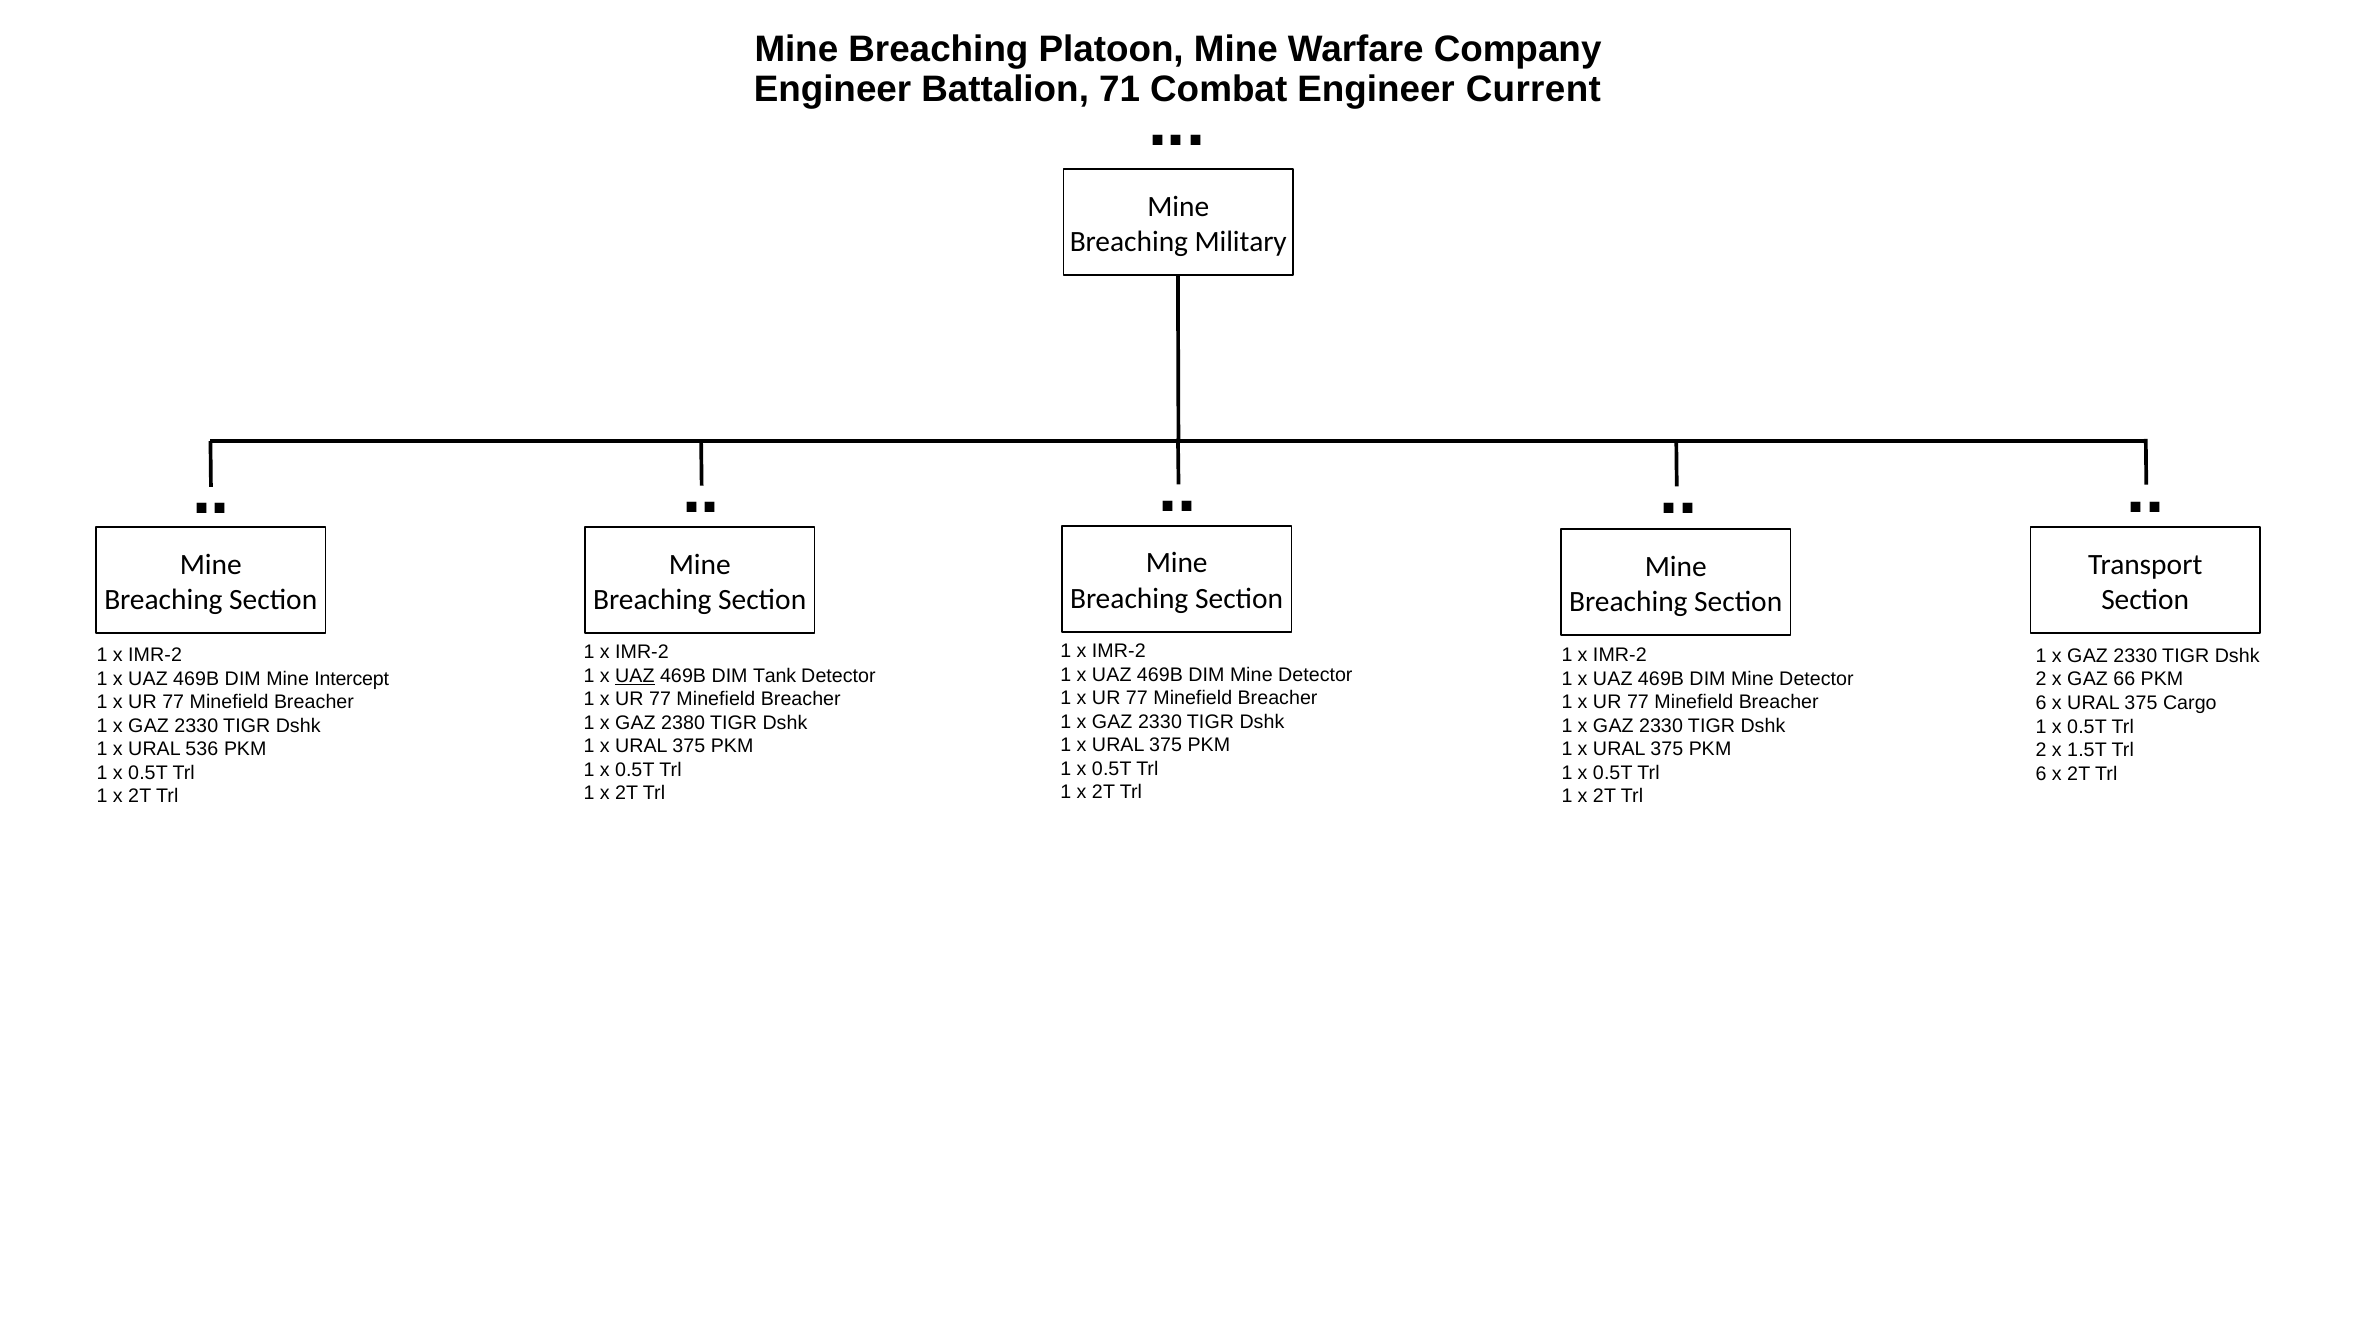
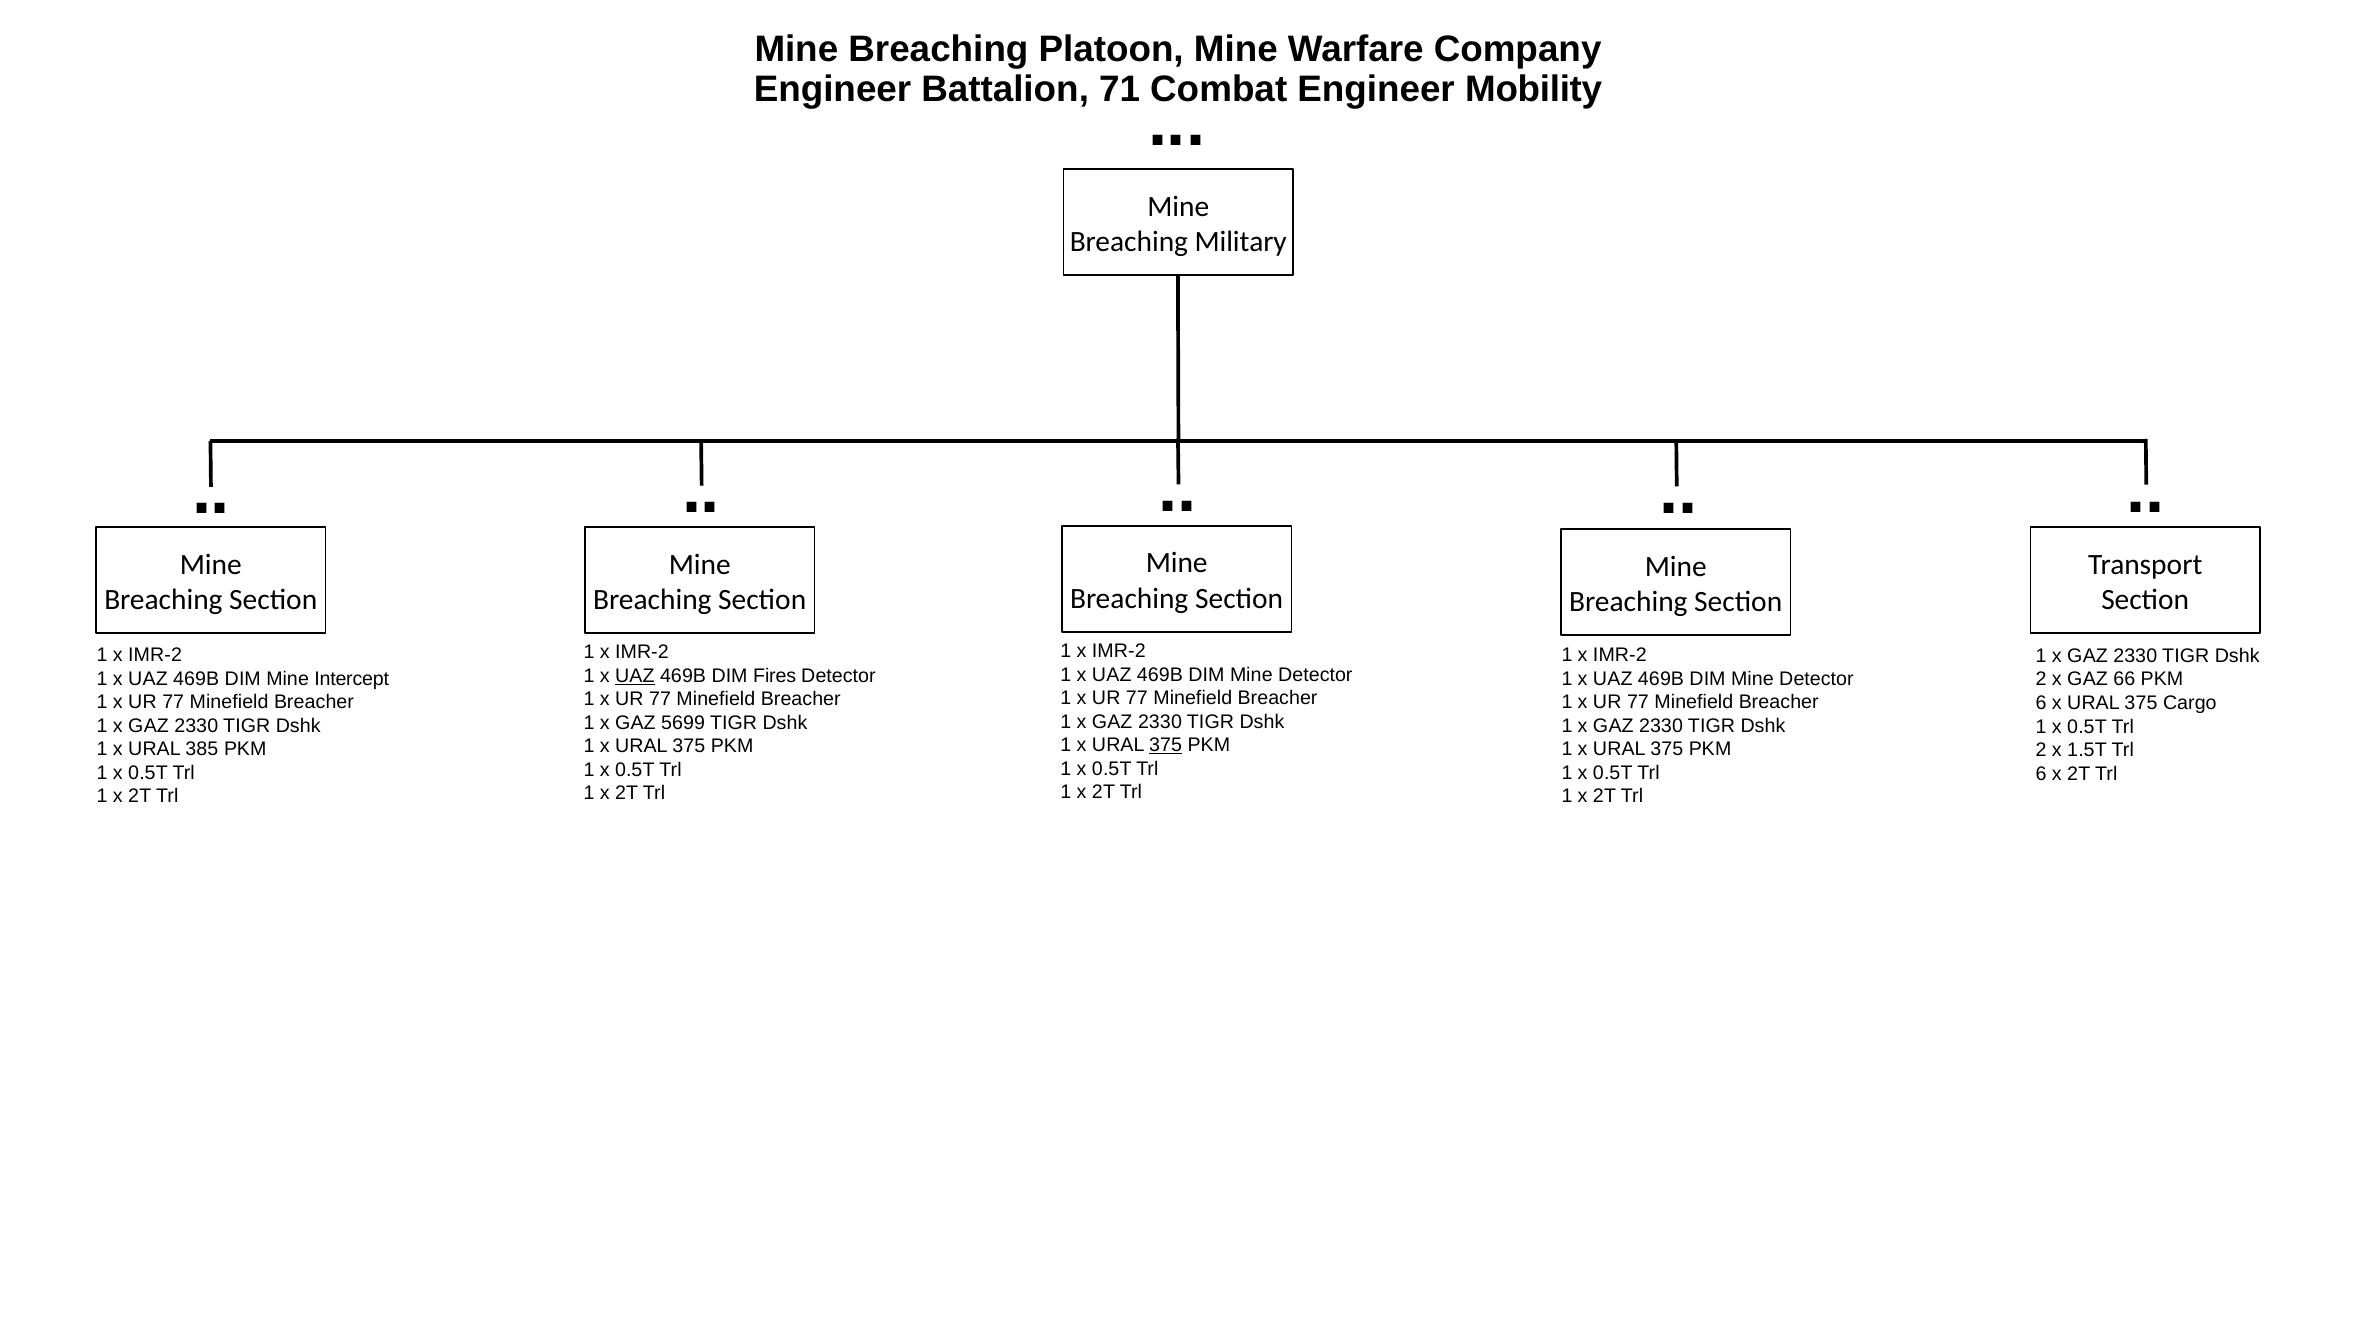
Current: Current -> Mobility (1534, 89)
Tank: Tank -> Fires (775, 676)
2380: 2380 -> 5699 (683, 723)
375 underline: none -> present (1166, 745)
536: 536 -> 385 (202, 749)
